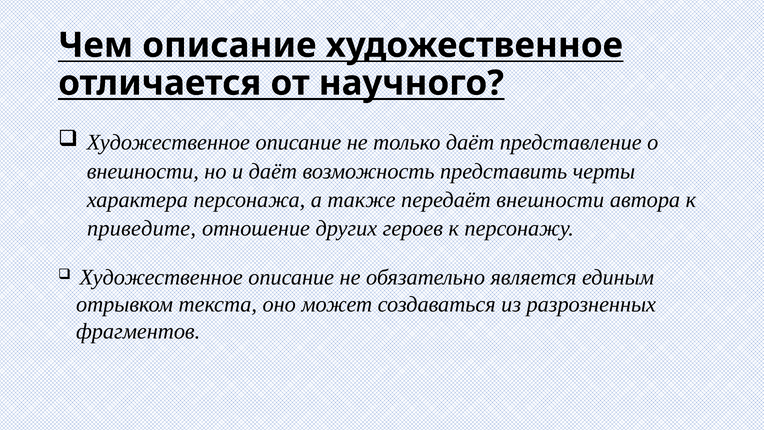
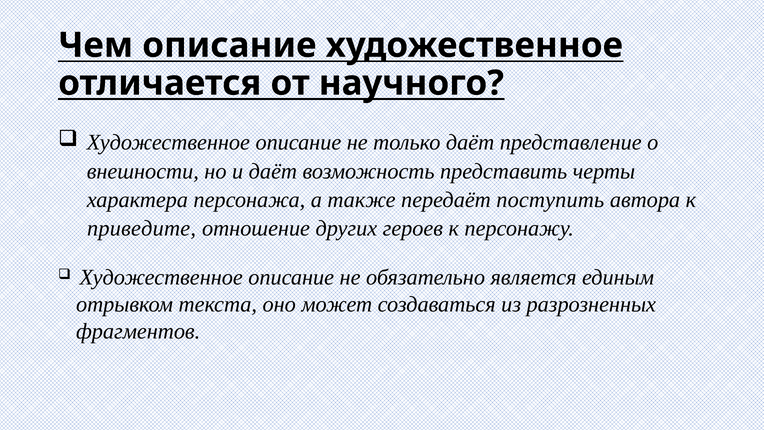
передаёт внешности: внешности -> поступить (550, 200)
